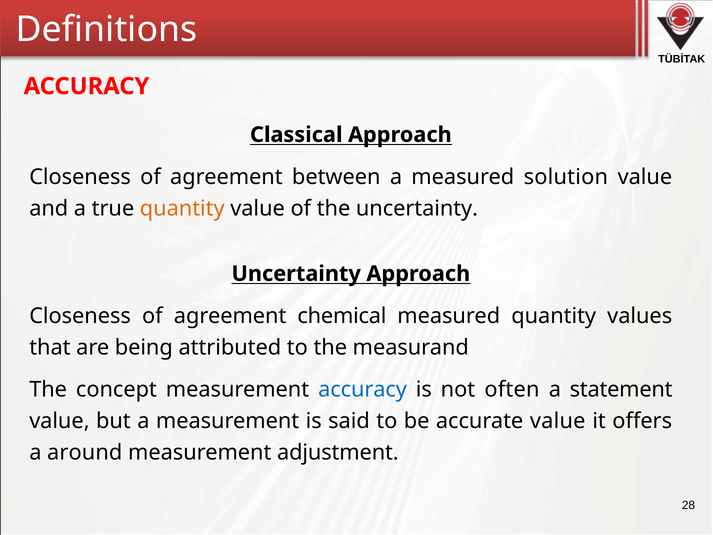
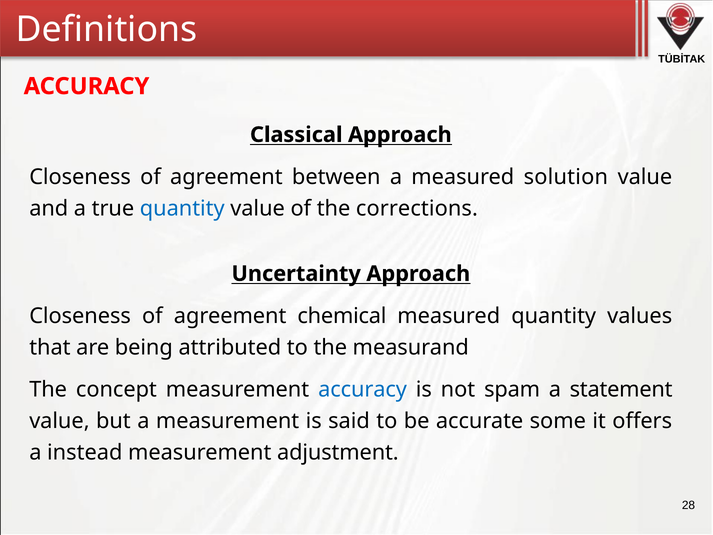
quantity colour: orange -> blue (182, 208)
the uncertainty: uncertainty -> corrections (417, 208)
often: often -> spam (512, 389)
accurate value: value -> some (558, 421)
around: around -> instead (85, 452)
